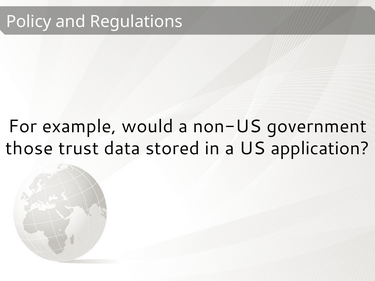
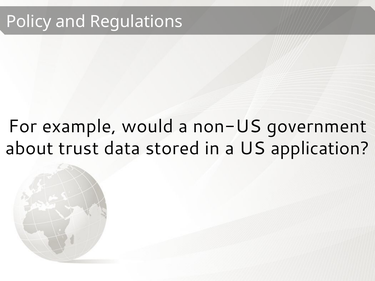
those: those -> about (29, 148)
